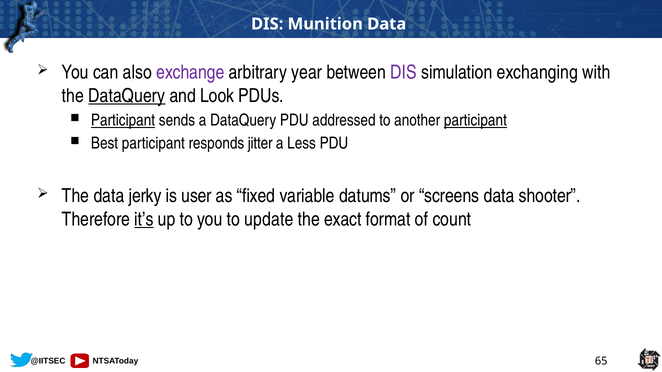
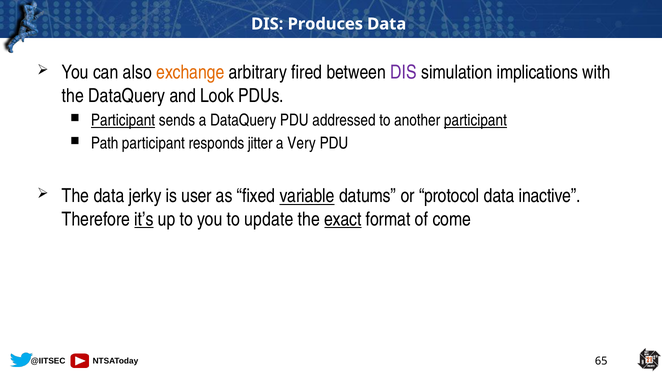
Munition: Munition -> Produces (325, 24)
exchange colour: purple -> orange (190, 73)
year: year -> fired (307, 73)
exchanging: exchanging -> implications (537, 73)
DataQuery underline: present -> none (127, 96)
Best: Best -> Path (105, 144)
Less: Less -> Very (301, 144)
variable underline: none -> present (307, 196)
screens: screens -> protocol (449, 196)
shooter: shooter -> inactive (550, 196)
exact underline: none -> present (343, 219)
count: count -> come (452, 219)
